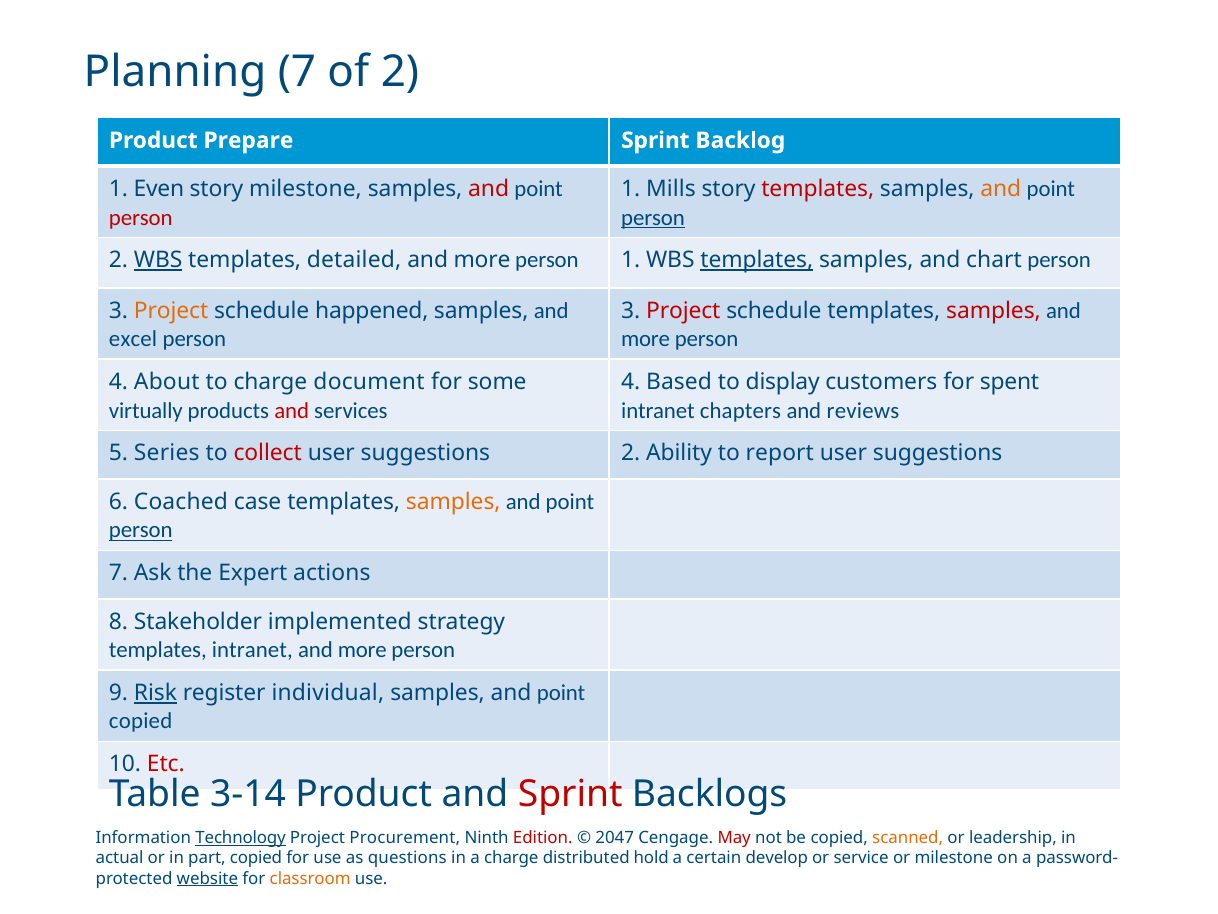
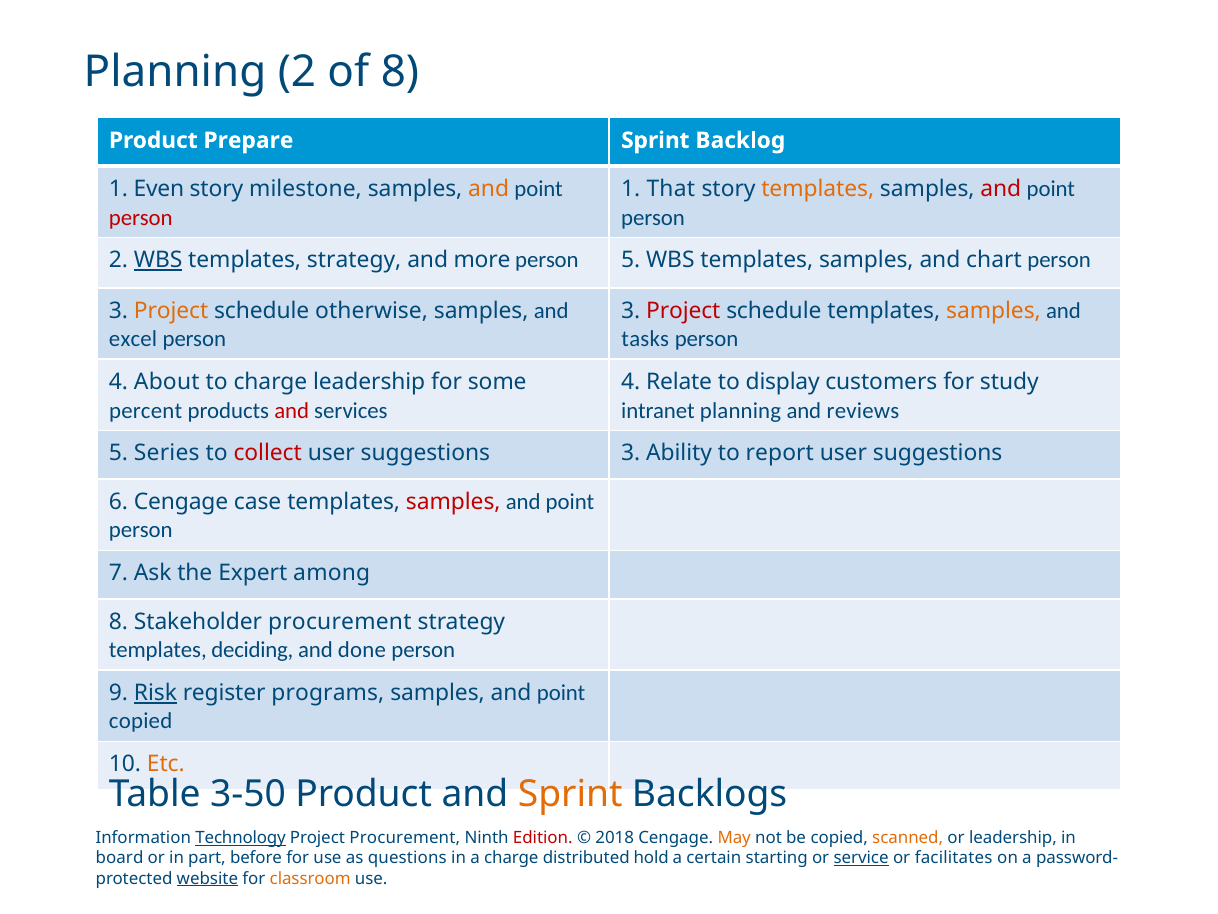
Planning 7: 7 -> 2 (297, 72)
of 2: 2 -> 8 (400, 72)
and colour: red -> orange (489, 189)
Mills: Mills -> That (671, 189)
templates colour: red -> orange (818, 189)
and colour: orange -> red (1001, 189)
person underline: present -> none (653, 217)
templates detailed: detailed -> strategy (354, 260)
1: 1 -> 5 (631, 260)
templates underline: present -> none (757, 260)
happened: happened -> otherwise (372, 311)
samples colour: red -> orange (993, 311)
more: more -> tasks (645, 339)
charge document: document -> leadership (369, 382)
Based: Based -> Relate (679, 382)
spent: spent -> study (1009, 382)
virtually: virtually -> percent (146, 410)
intranet chapters: chapters -> planning (740, 410)
suggestions 2: 2 -> 3 (631, 453)
6 Coached: Coached -> Cengage (181, 502)
samples colour: orange -> red (453, 502)
person underline: present -> none (141, 530)
actions: actions -> among (332, 573)
Stakeholder implemented: implemented -> procurement (340, 622)
templates intranet: intranet -> deciding (252, 650)
more: more -> done (362, 650)
individual: individual -> programs (328, 693)
Etc colour: red -> orange (166, 764)
3-14: 3-14 -> 3-50 (248, 793)
Sprint colour: red -> orange (570, 793)
2047: 2047 -> 2018 (615, 837)
May colour: red -> orange (734, 837)
actual: actual -> board (120, 858)
part copied: copied -> before (256, 858)
develop: develop -> starting (777, 858)
service underline: none -> present (861, 858)
or milestone: milestone -> facilitates (954, 858)
